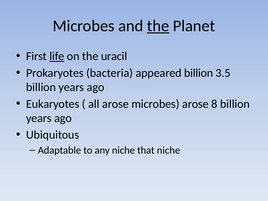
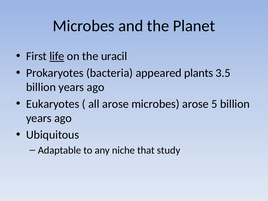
the underline: present -> none (158, 26)
appeared billion: billion -> plants (199, 73)
8: 8 -> 5 (214, 104)
that niche: niche -> study (169, 150)
